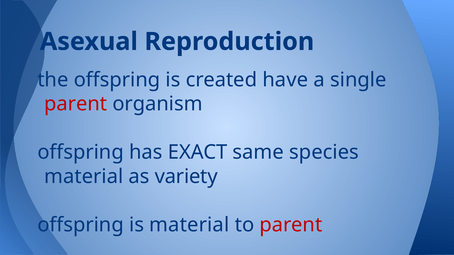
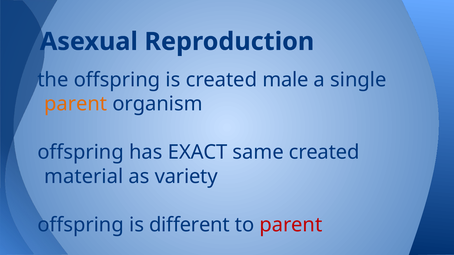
have: have -> male (285, 80)
parent colour: red -> orange (76, 104)
same species: species -> created (324, 152)
is material: material -> different (189, 225)
